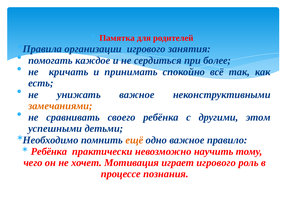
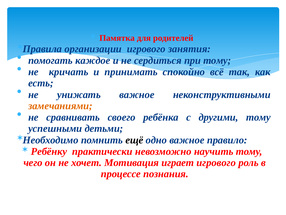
при более: более -> тому (217, 60)
другими этом: этом -> тому (258, 117)
ещё colour: orange -> black (134, 140)
Ребёнка: Ребёнка -> Ребёнку (49, 151)
